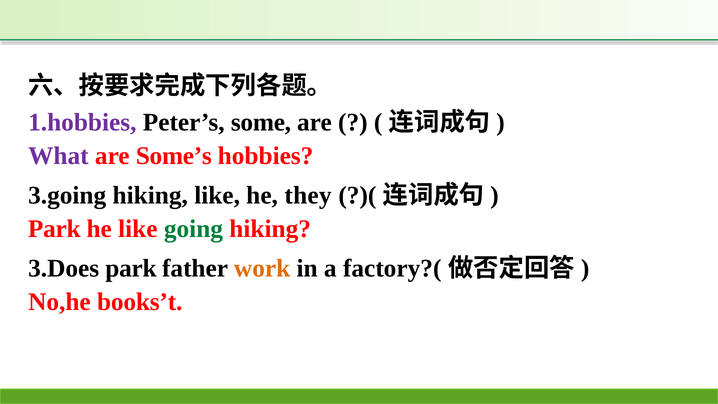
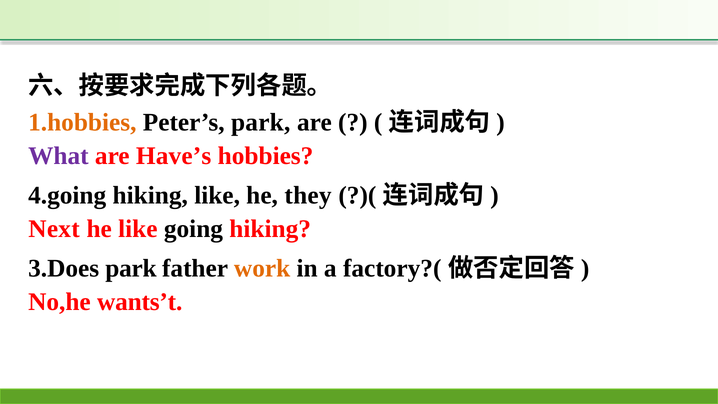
1.hobbies colour: purple -> orange (82, 122)
Peter’s some: some -> park (261, 122)
Some’s: Some’s -> Have’s (174, 156)
3.going: 3.going -> 4.going (67, 195)
Park: Park -> Next (54, 229)
going colour: green -> black (193, 229)
books’t: books’t -> wants’t (140, 302)
